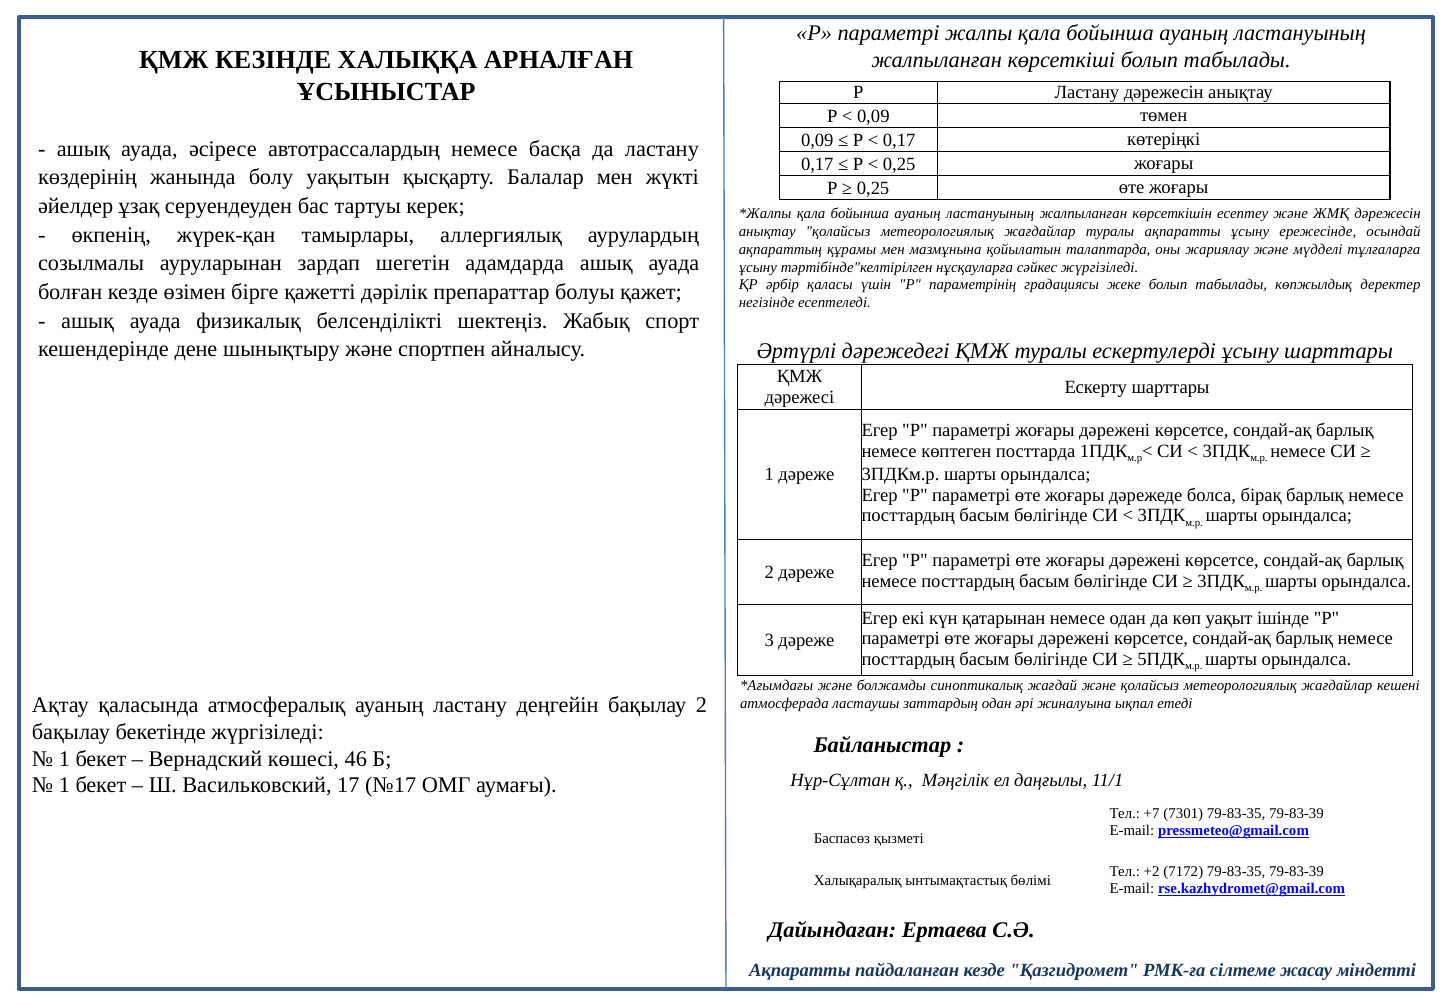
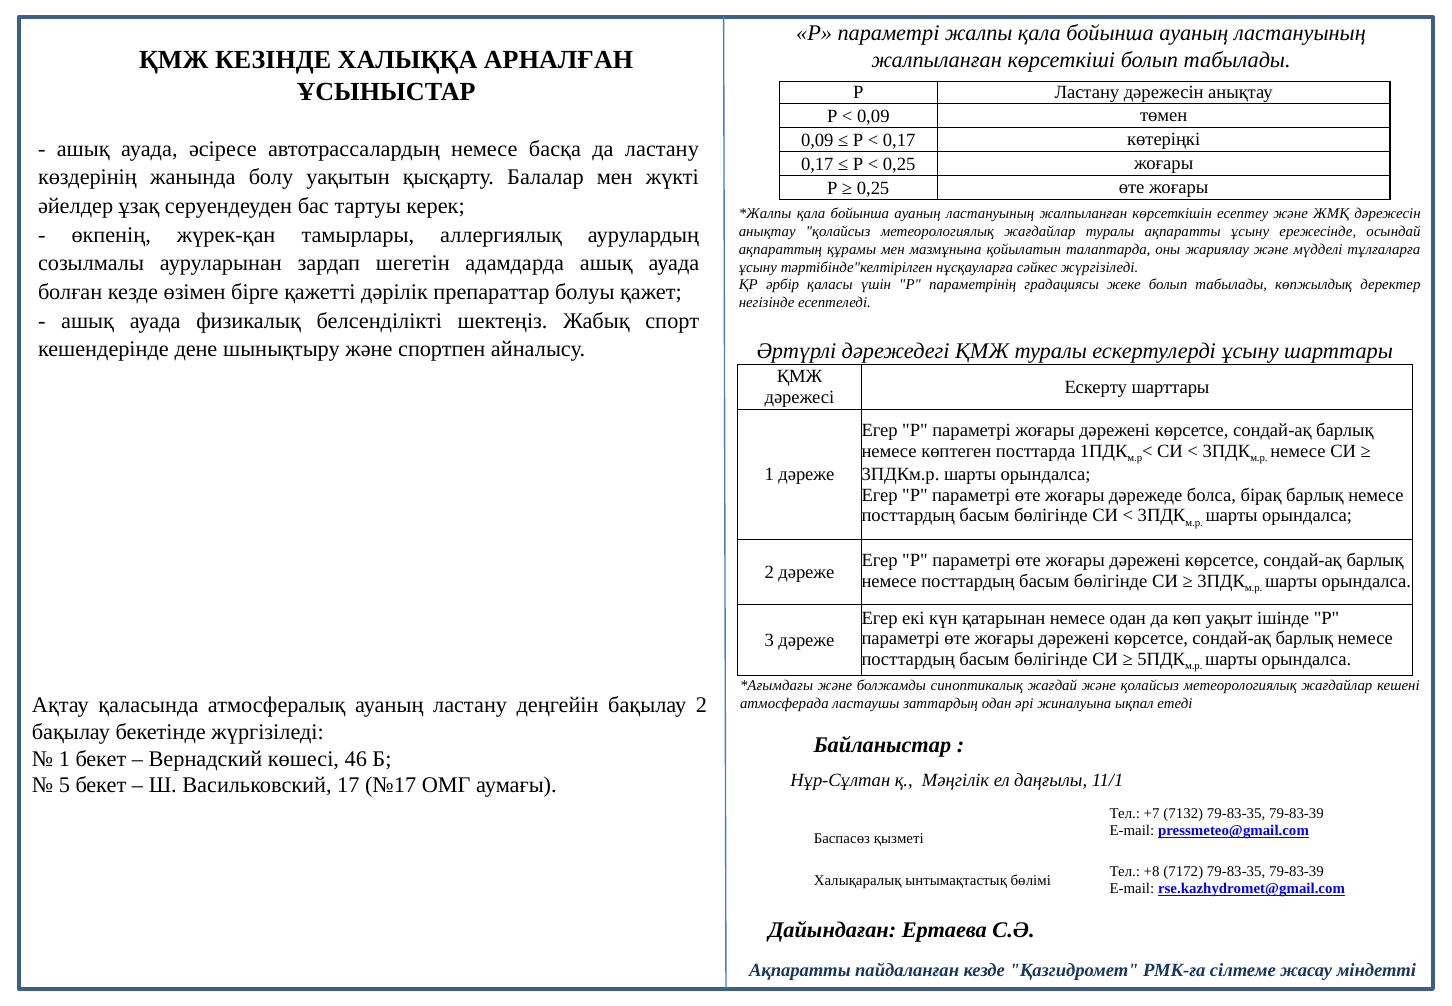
1: 1 -> 5 (64, 785)
7301: 7301 -> 7132 (1183, 813)
+2: +2 -> +8 (1152, 871)
